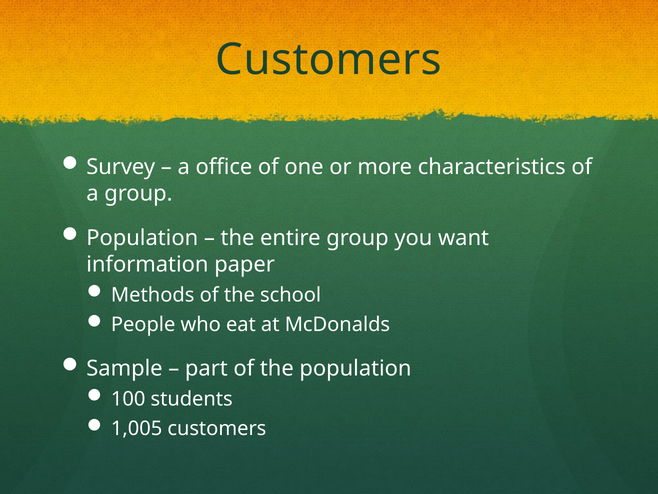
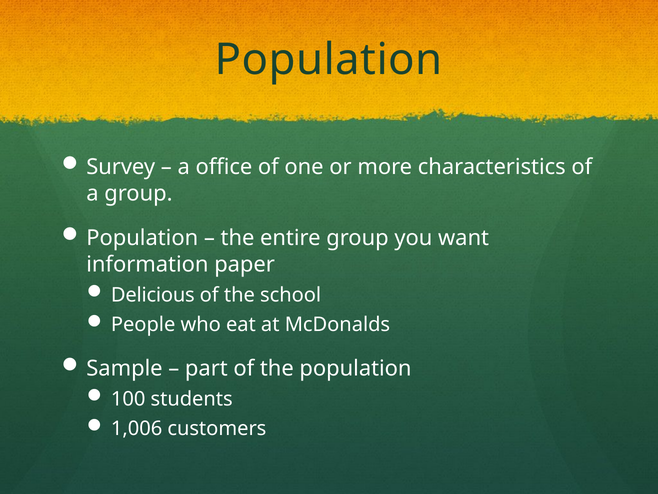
Customers: Customers -> Population (329, 60)
Methods: Methods -> Delicious (153, 295)
1,005: 1,005 -> 1,006 (137, 428)
